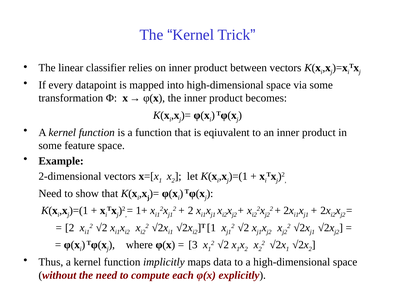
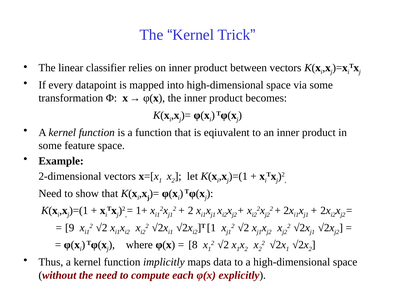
2: 2 -> 9 (70, 228)
3: 3 -> 8 (193, 245)
